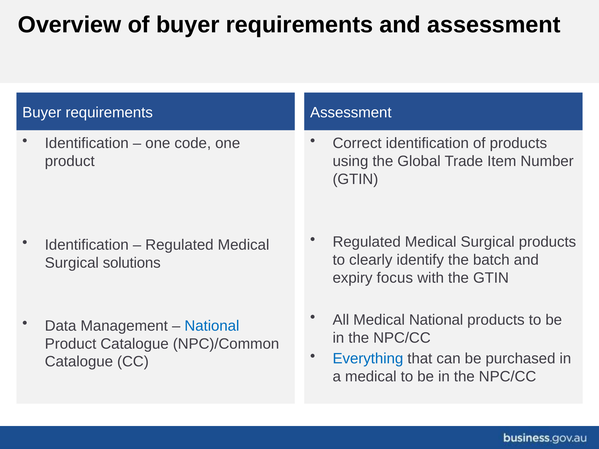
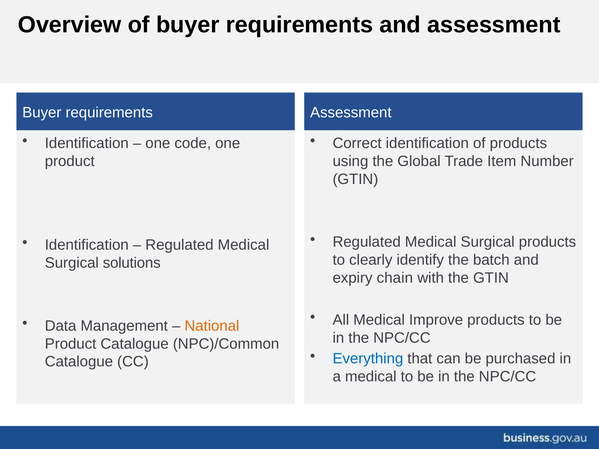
focus: focus -> chain (395, 278)
Medical National: National -> Improve (436, 320)
National colour: blue -> orange (212, 326)
